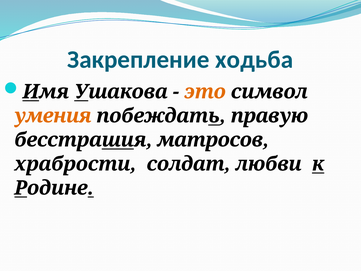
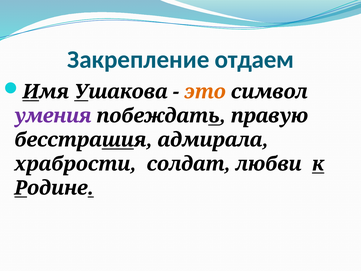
ходьба: ходьба -> отдаем (254, 60)
умения colour: orange -> purple (53, 116)
матросов: матросов -> адмирала (213, 140)
